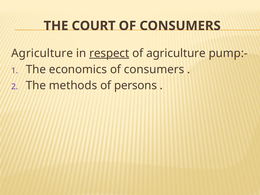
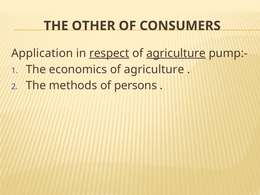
COURT: COURT -> OTHER (94, 26)
Agriculture: Agriculture -> Application (42, 53)
agriculture underline: none -> present (176, 53)
economics of consumers: consumers -> agriculture (154, 69)
